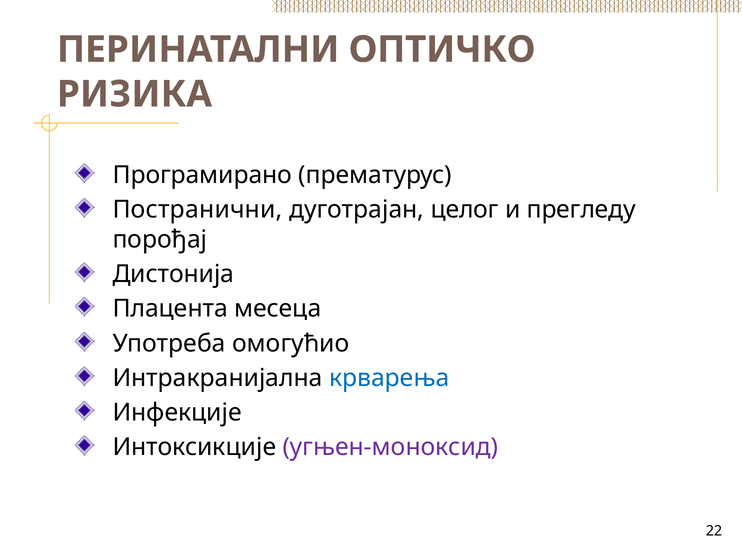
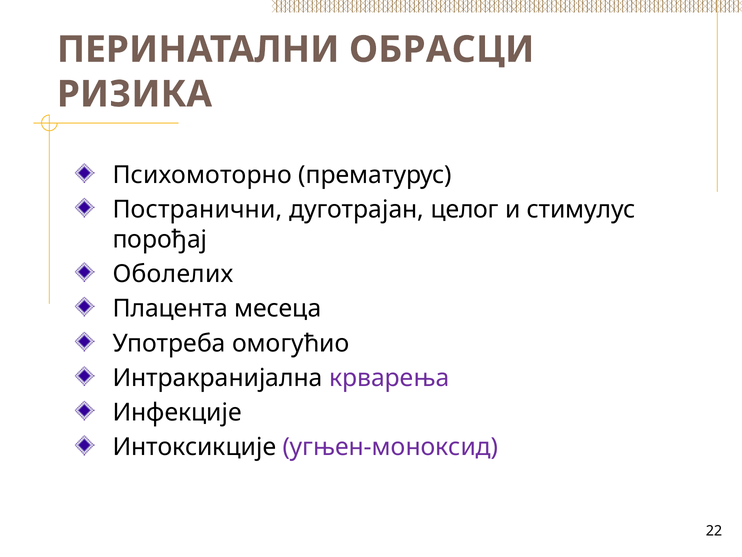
ОПТИЧКО: ОПТИЧКО -> ОБРАСЦИ (442, 50)
Програмирано: Програмирано -> Психомоторно (202, 175)
прегледу: прегледу -> стимулус (581, 209)
Дистонија: Дистонија -> Оболелих (173, 274)
крварења colour: blue -> purple (389, 378)
